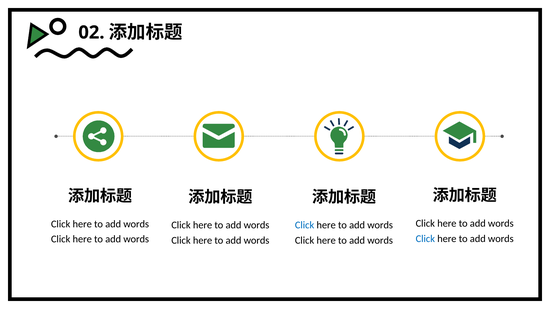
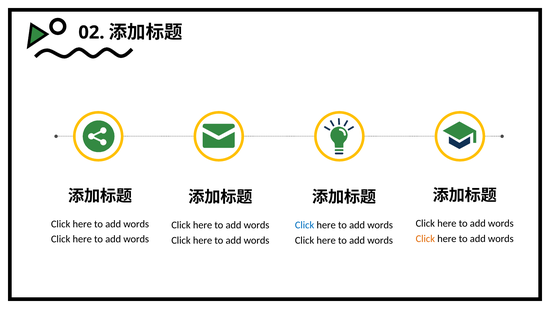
Click colour: blue -> orange (425, 239)
